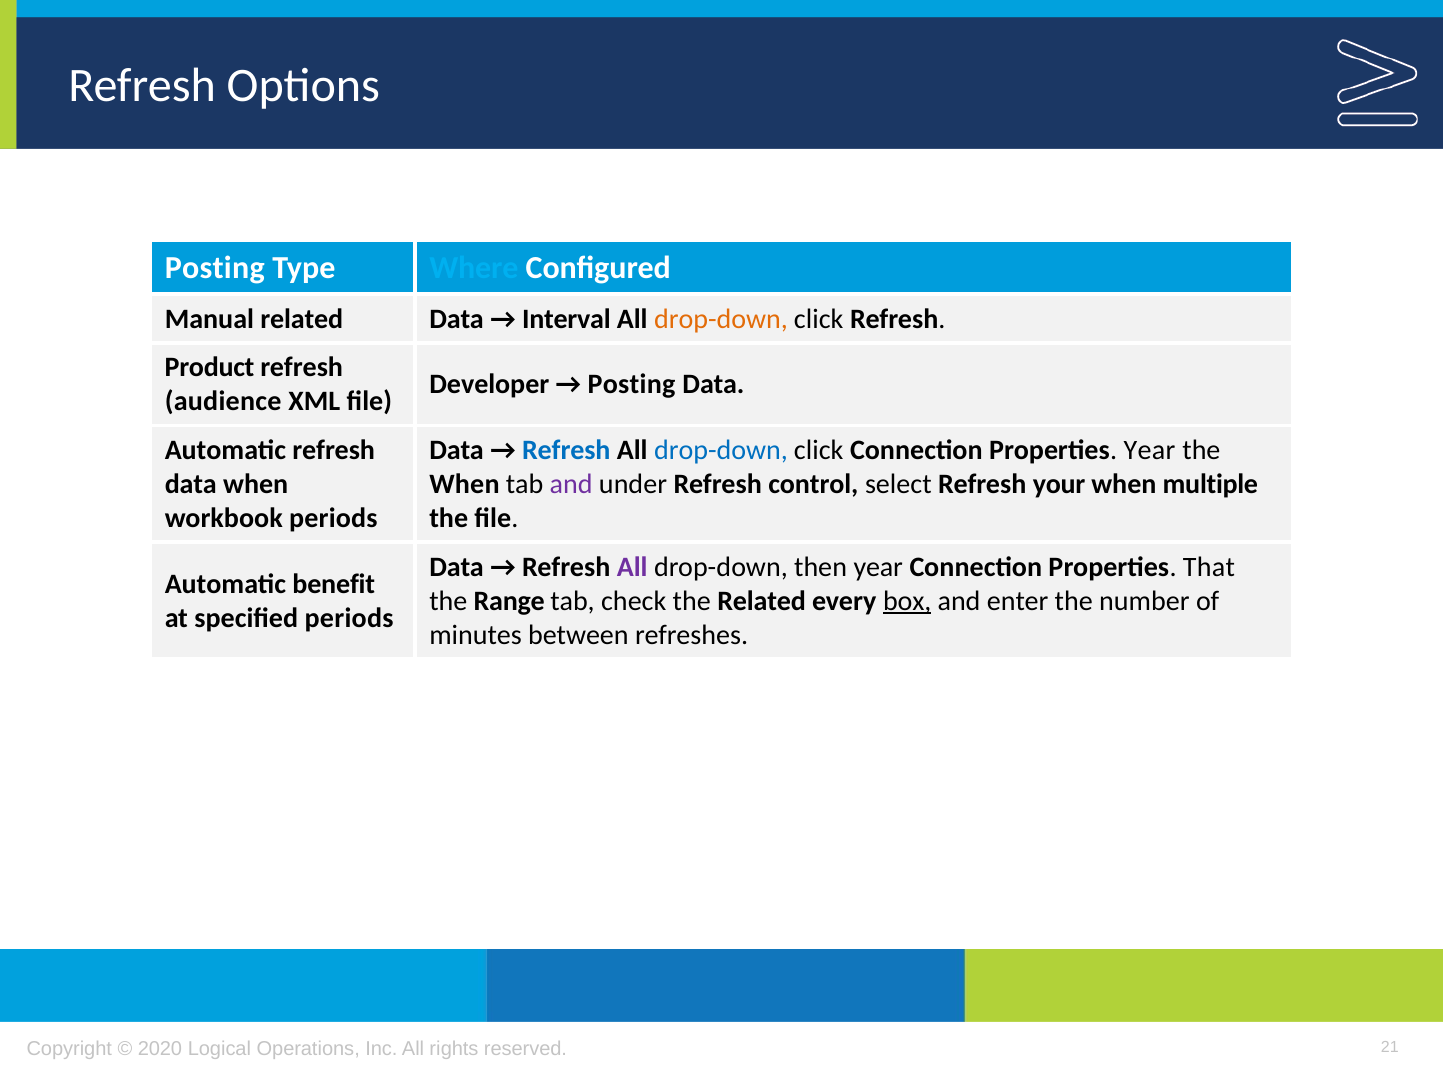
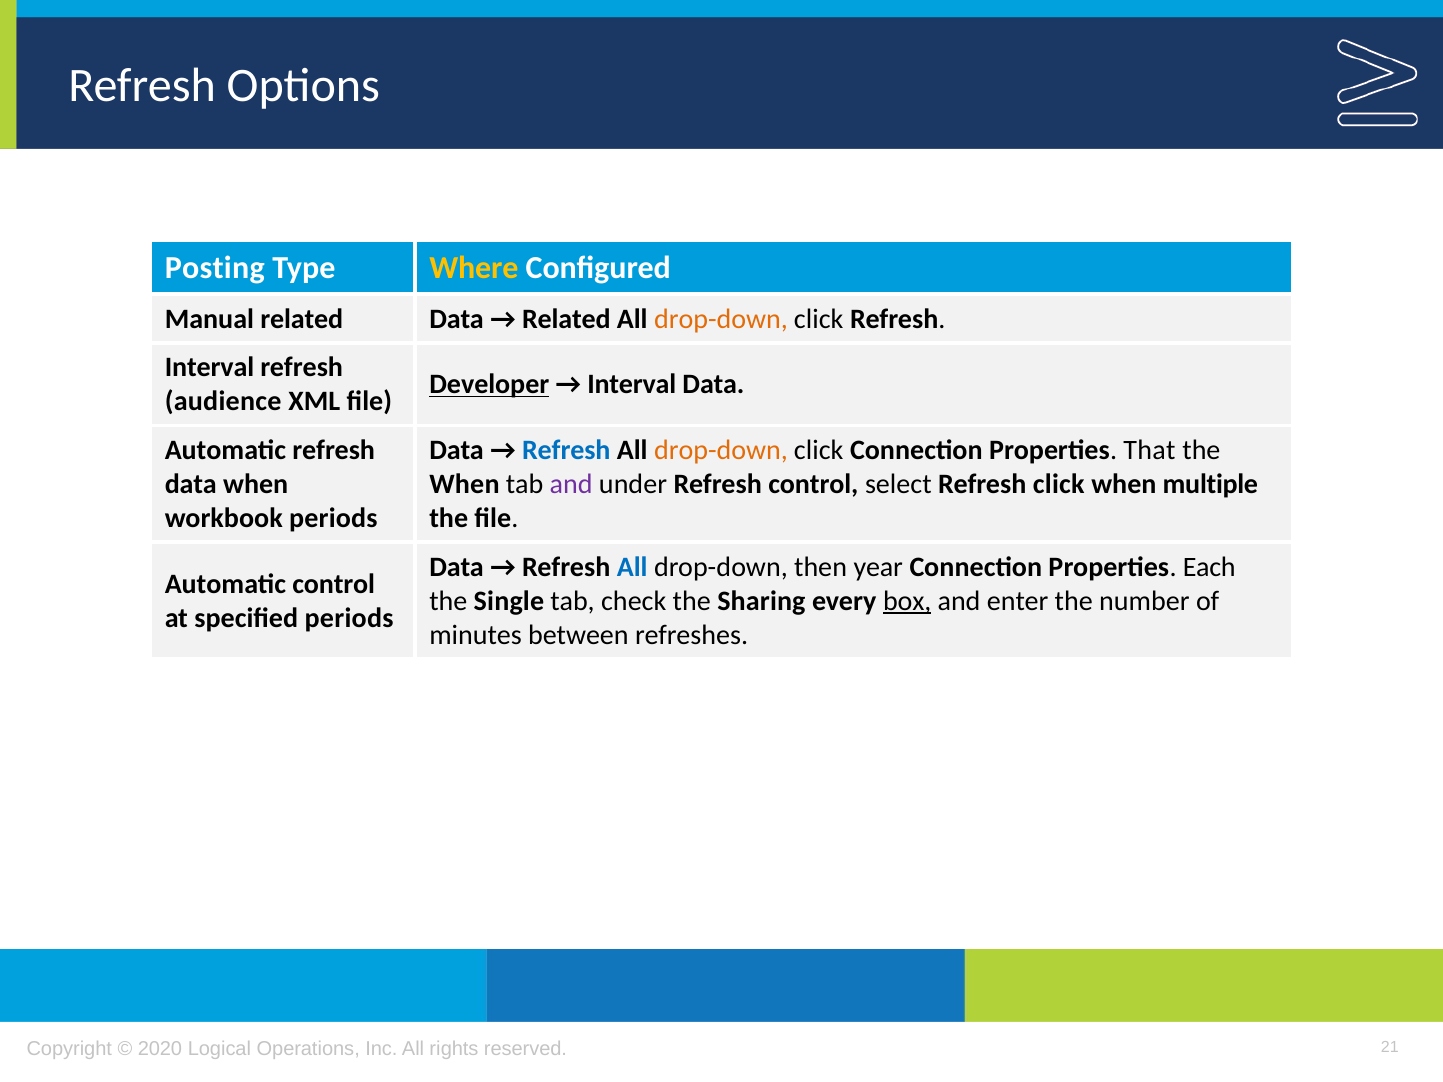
Where colour: light blue -> yellow (474, 268)
Interval: Interval -> Related (566, 319)
Product: Product -> Interval (209, 367)
Developer underline: none -> present (489, 385)
Posting: Posting -> Interval (632, 385)
drop-down colour: blue -> orange (721, 450)
Properties Year: Year -> That (1150, 450)
Refresh your: your -> click (1059, 484)
All colour: purple -> blue (632, 567)
That: That -> Each (1209, 567)
Automatic benefit: benefit -> control (334, 584)
Range: Range -> Single (509, 601)
the Related: Related -> Sharing (761, 601)
